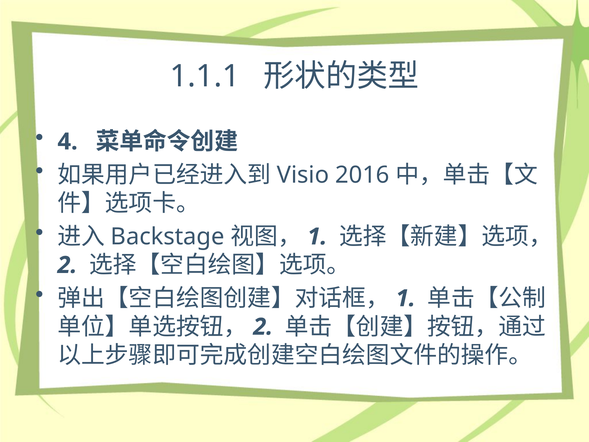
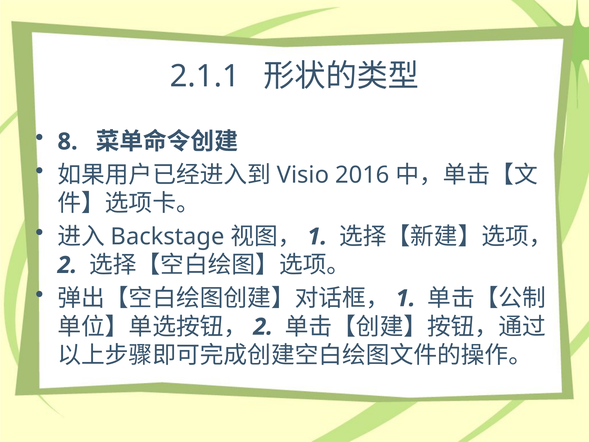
1.1.1: 1.1.1 -> 2.1.1 (205, 76)
4: 4 -> 8 (68, 142)
